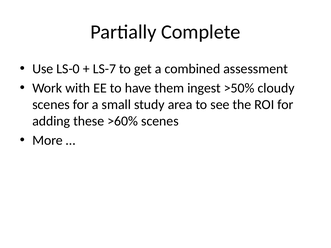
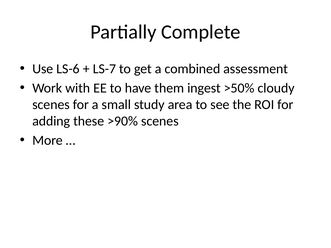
LS-0: LS-0 -> LS-6 (68, 69)
>60%: >60% -> >90% (123, 121)
